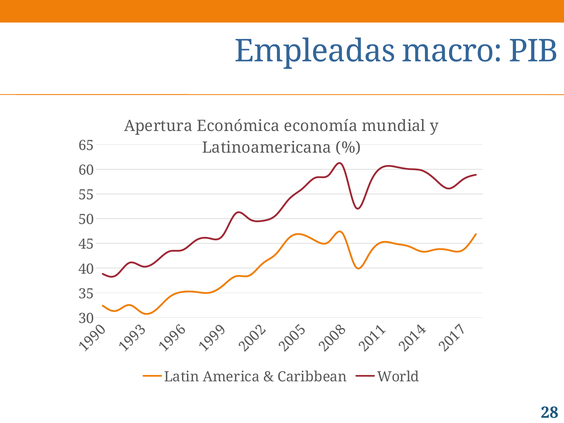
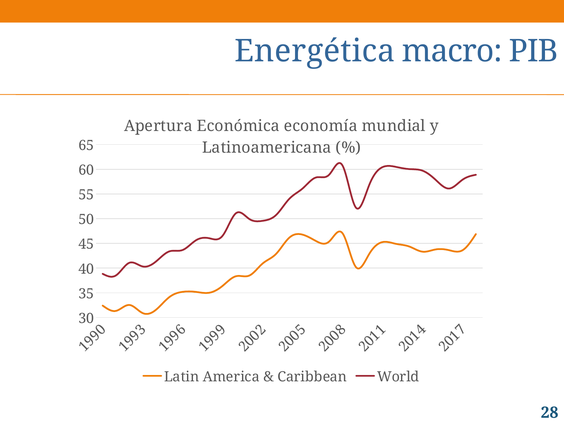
Empleadas: Empleadas -> Energética (315, 51)
